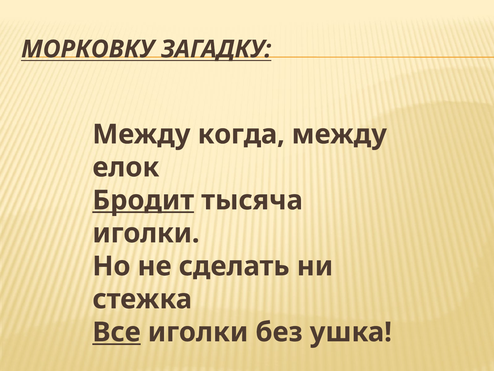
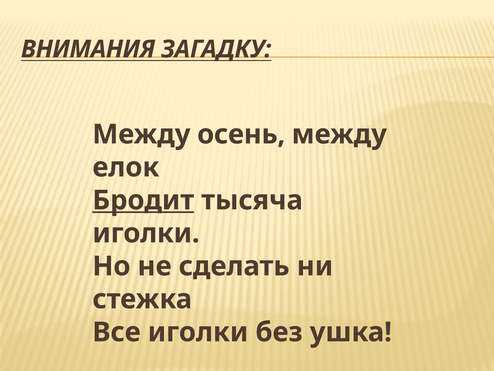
МОРКОВКУ: МОРКОВКУ -> ВНИМАНИЯ (88, 49)
когда: когда -> осень (241, 134)
Все underline: present -> none (117, 332)
